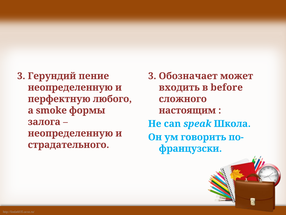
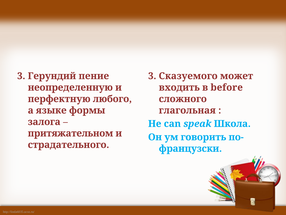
Обозначает: Обозначает -> Сказуемого (188, 76)
smoke: smoke -> языке (51, 110)
настоящим: настоящим -> глагольная (187, 110)
неопределенную: неопределенную -> притяжательном (70, 133)
